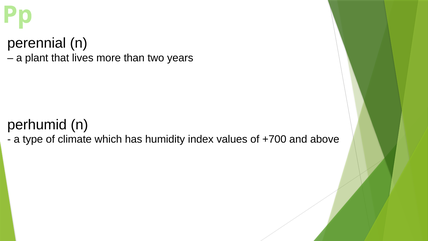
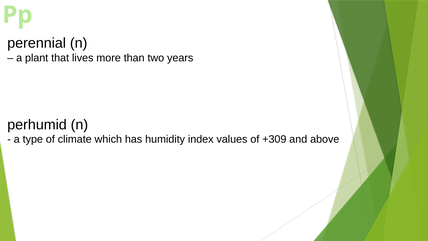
+700: +700 -> +309 (274, 139)
